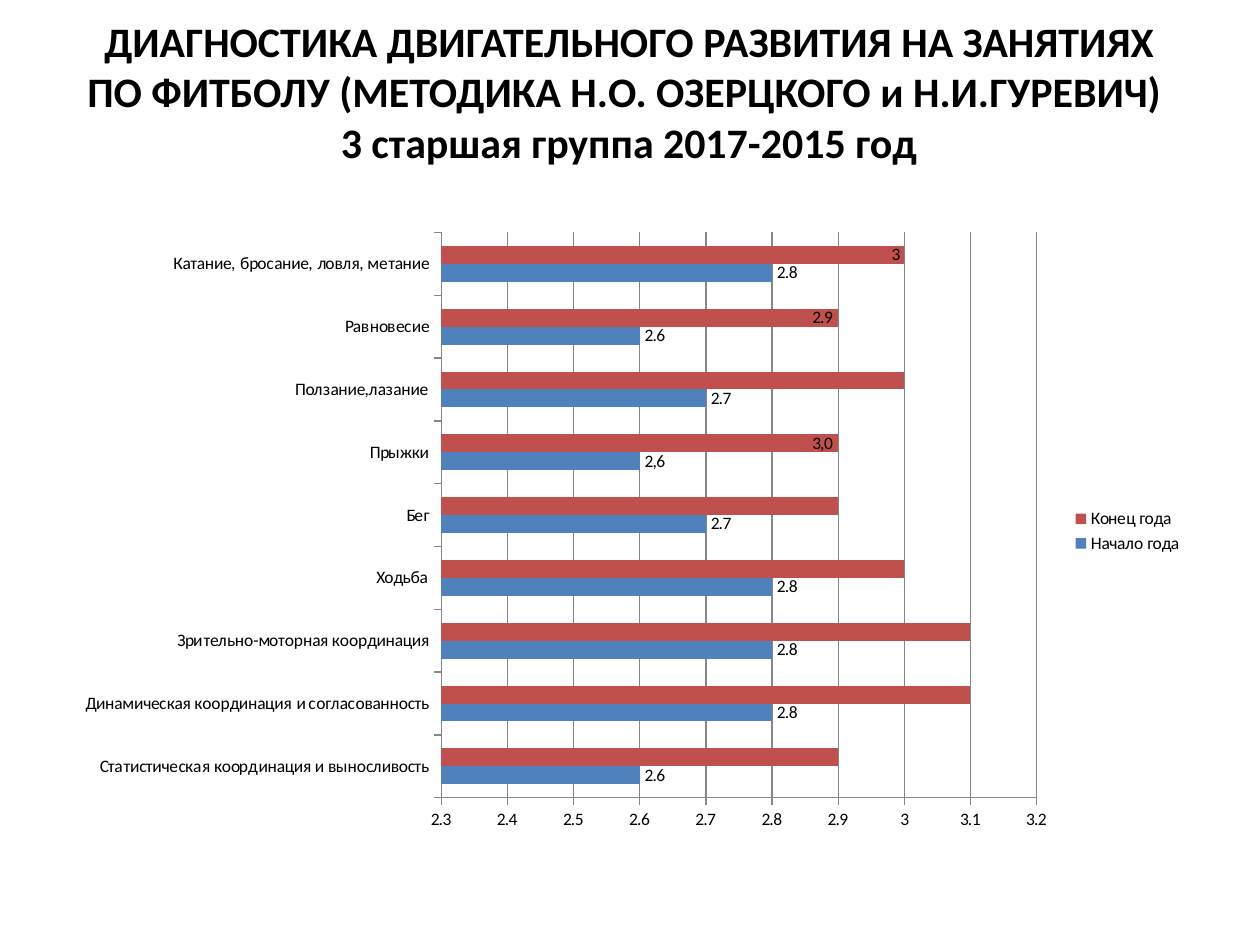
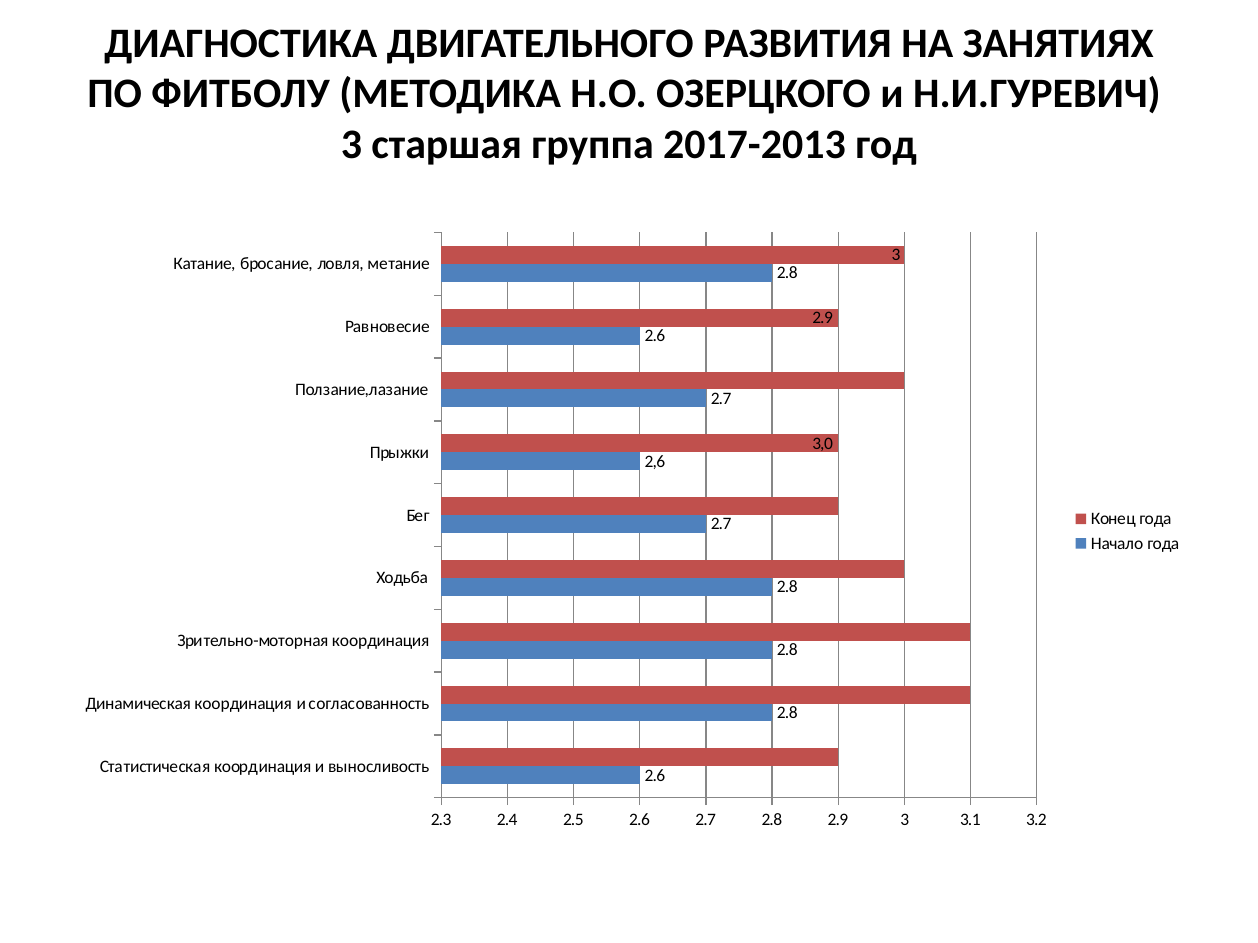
2017-2015: 2017-2015 -> 2017-2013 (754, 144)
